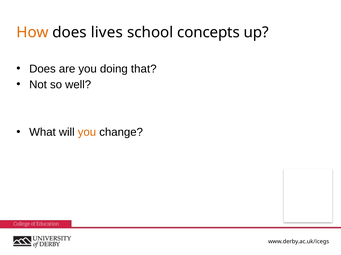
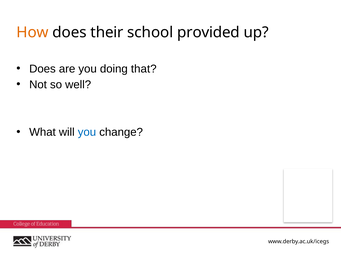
lives: lives -> their (107, 33)
concepts: concepts -> provided (208, 33)
you colour: orange -> blue (87, 133)
